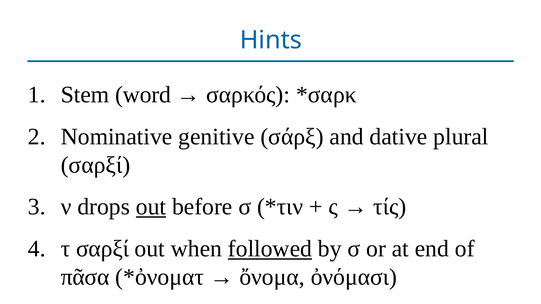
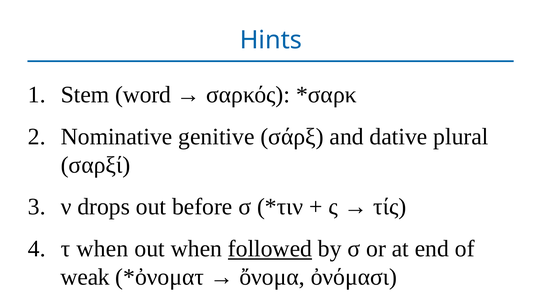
out underline: present -> none (151, 207)
τ σαρξί: σαρξί -> when (102, 249)
πᾶσα: πᾶσα -> weak (85, 277)
